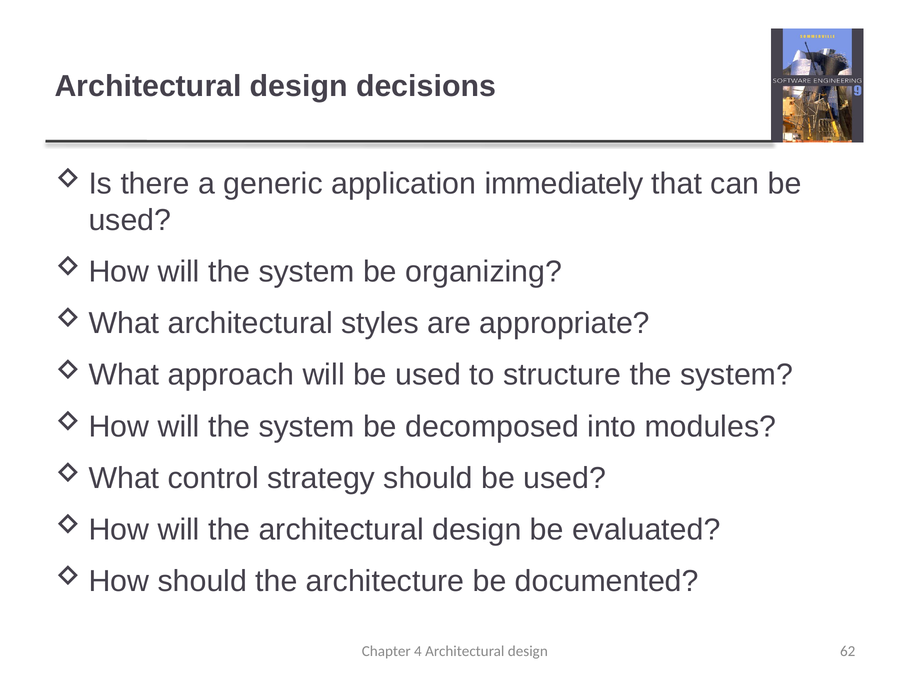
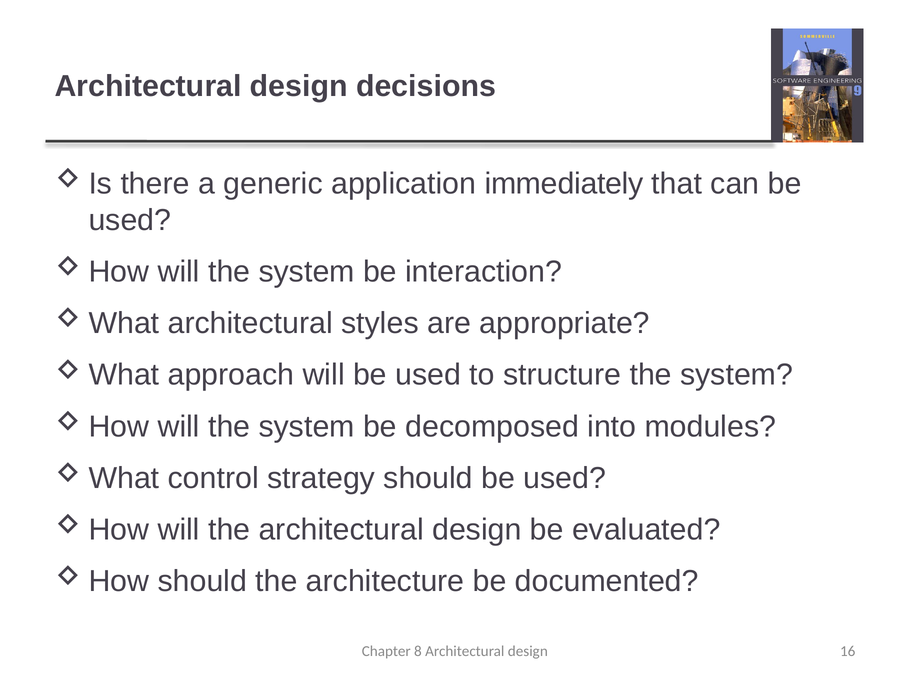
organizing: organizing -> interaction (484, 272)
4: 4 -> 8 (418, 652)
62: 62 -> 16 (848, 652)
